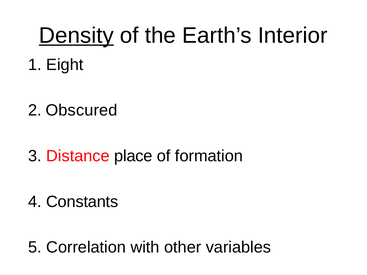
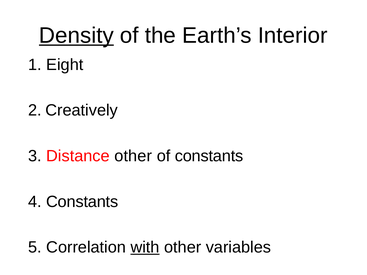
Obscured: Obscured -> Creatively (82, 110)
Distance place: place -> other (133, 156)
of formation: formation -> constants (209, 156)
with underline: none -> present (145, 248)
